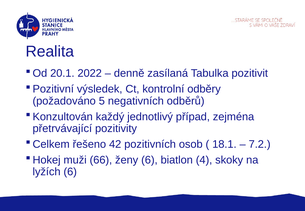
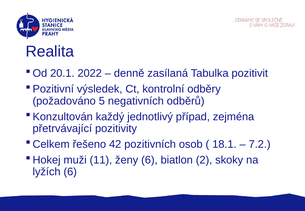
66: 66 -> 11 (101, 160)
4: 4 -> 2 (204, 160)
